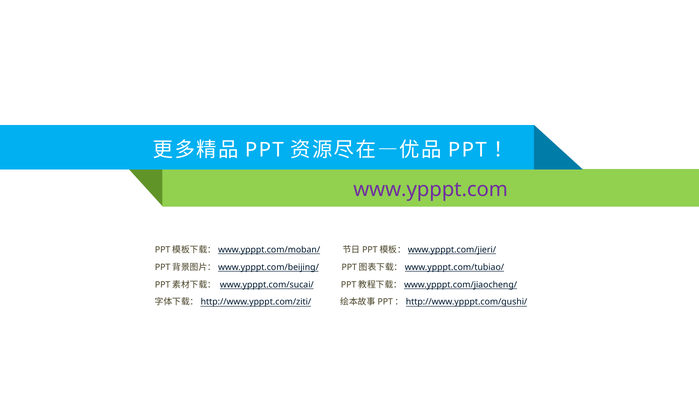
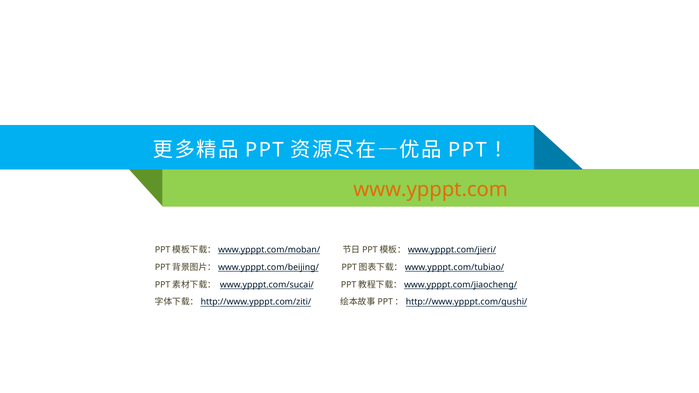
www.ypppt.com colour: purple -> orange (431, 189)
